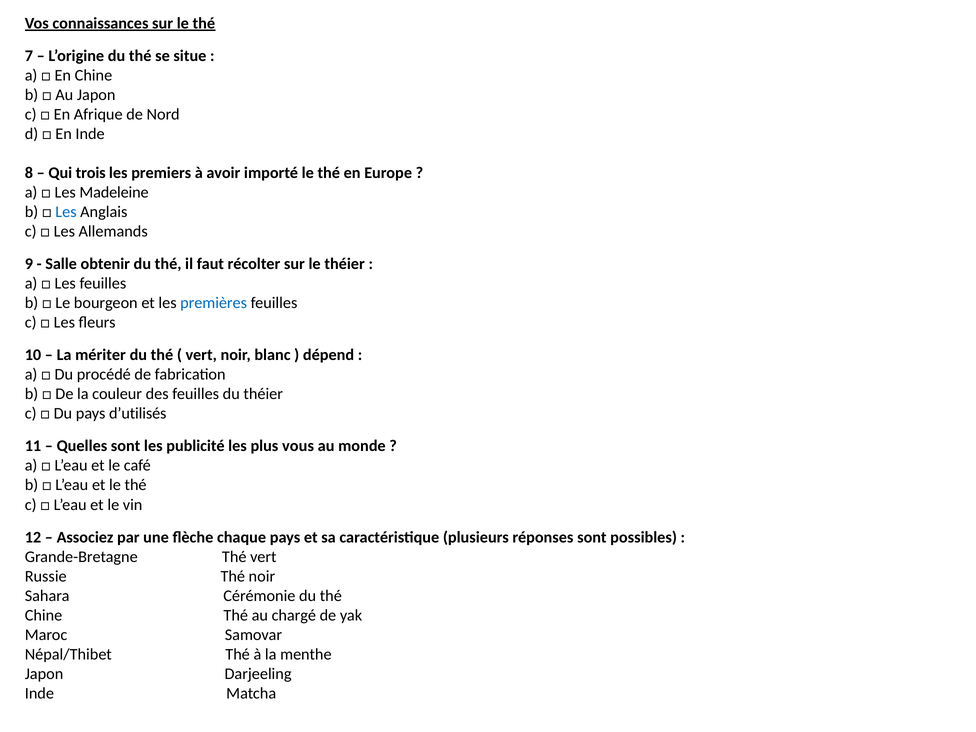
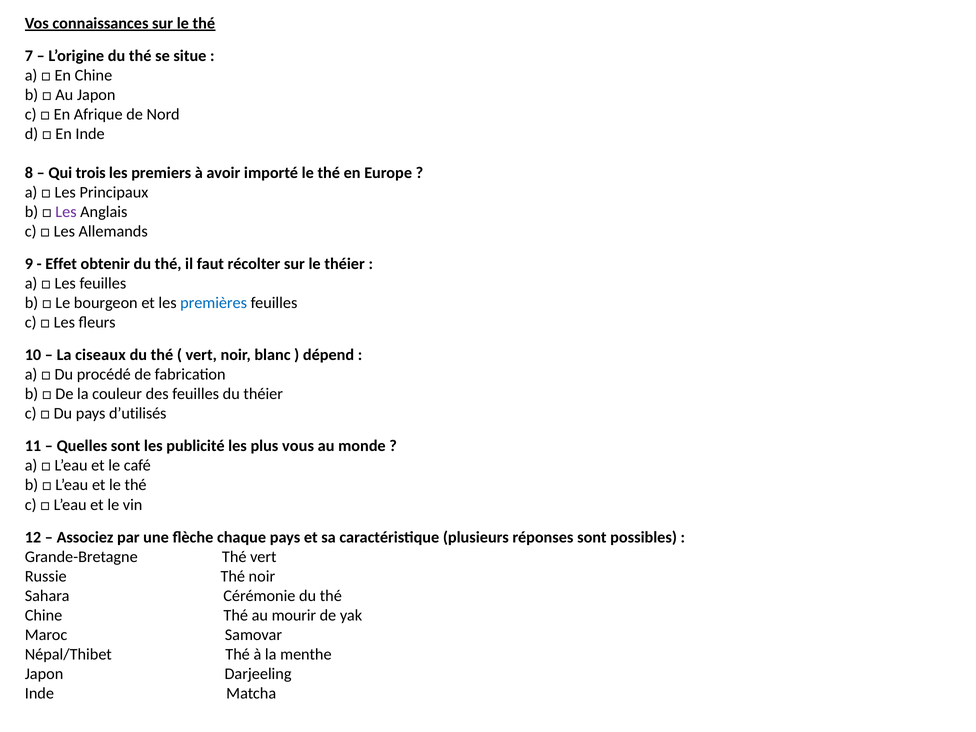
Madeleine: Madeleine -> Principaux (114, 192)
Les colour: blue -> purple (66, 212)
Salle: Salle -> Effet (61, 264)
mériter: mériter -> ciseaux (100, 355)
chargé: chargé -> mourir (294, 615)
